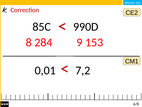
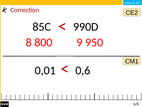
284: 284 -> 800 (43, 42)
153: 153 -> 950 (94, 42)
7,2: 7,2 -> 0,6 (83, 70)
